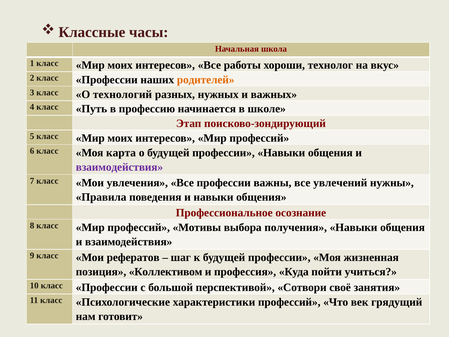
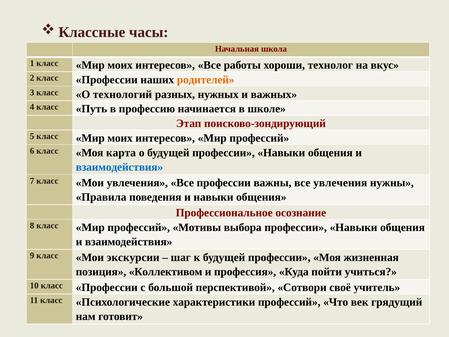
взаимодействия colour: purple -> blue (119, 167)
все увлечений: увлечений -> увлечения (340, 183)
выбора получения: получения -> профессии (296, 227)
рефератов: рефератов -> экскурсии (133, 257)
занятия: занятия -> учитель (377, 287)
